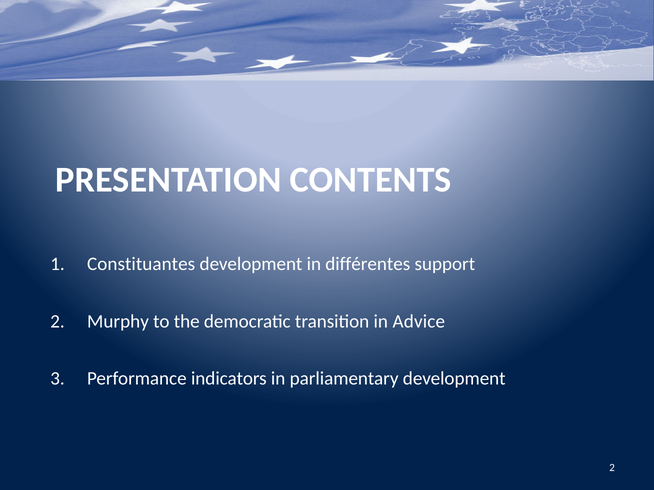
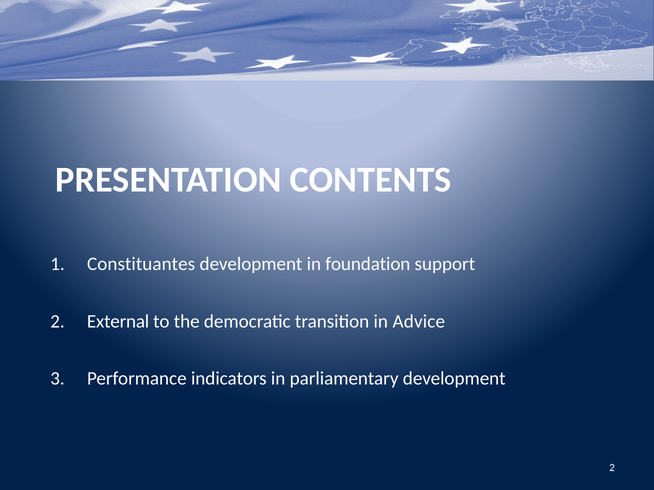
différentes: différentes -> foundation (368, 264)
Murphy: Murphy -> External (118, 322)
